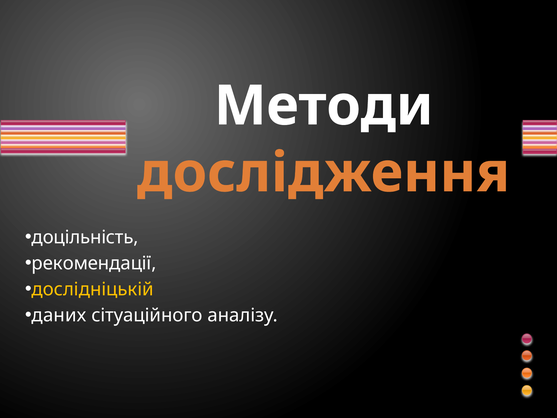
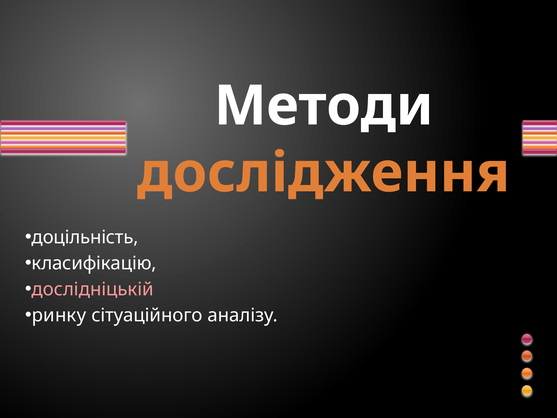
рекомендації: рекомендації -> класифікацію (94, 263)
дослідніцькій colour: yellow -> pink (93, 289)
даних: даних -> ринку (59, 315)
